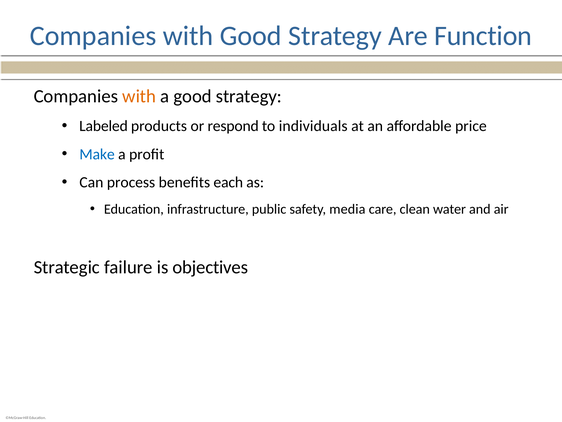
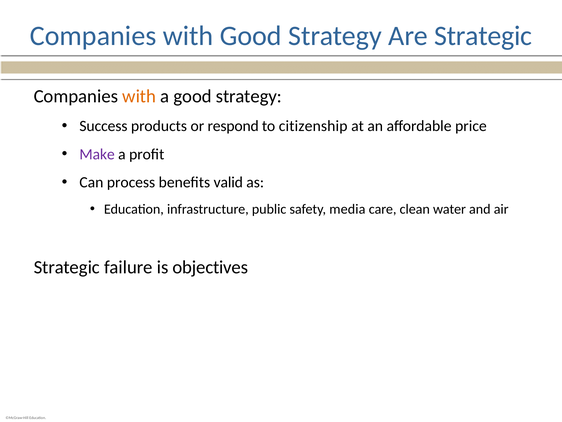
Are Function: Function -> Strategic (483, 36)
Labeled: Labeled -> Success (103, 126)
individuals: individuals -> citizenship (313, 126)
Make colour: blue -> purple (97, 154)
each: each -> valid (228, 182)
